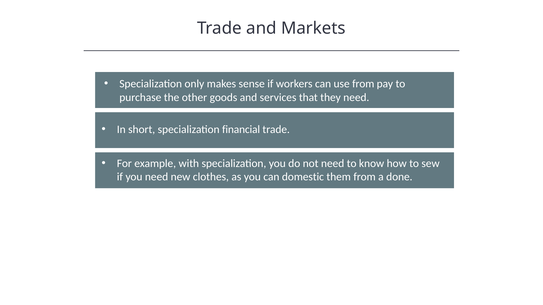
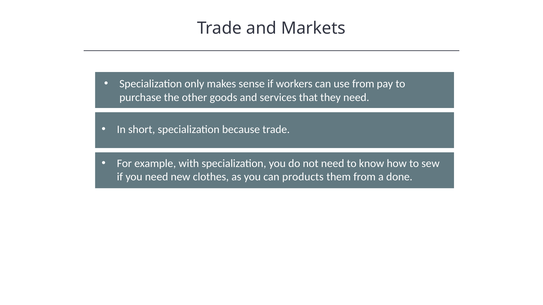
financial: financial -> because (241, 130)
domestic: domestic -> products (303, 177)
